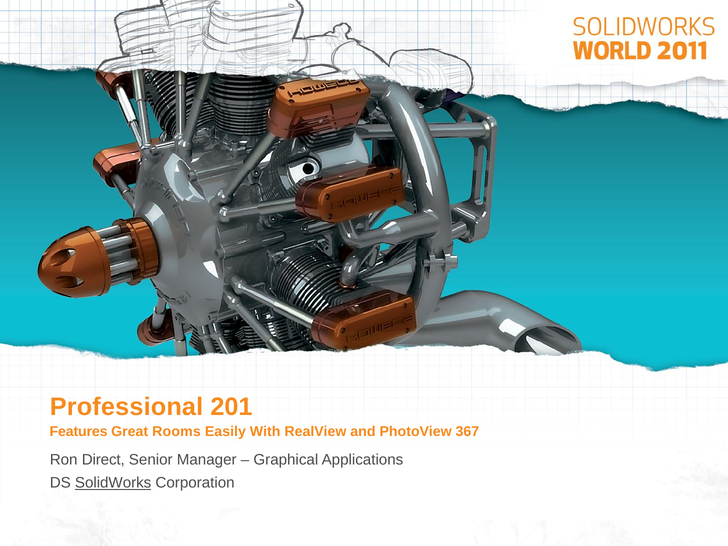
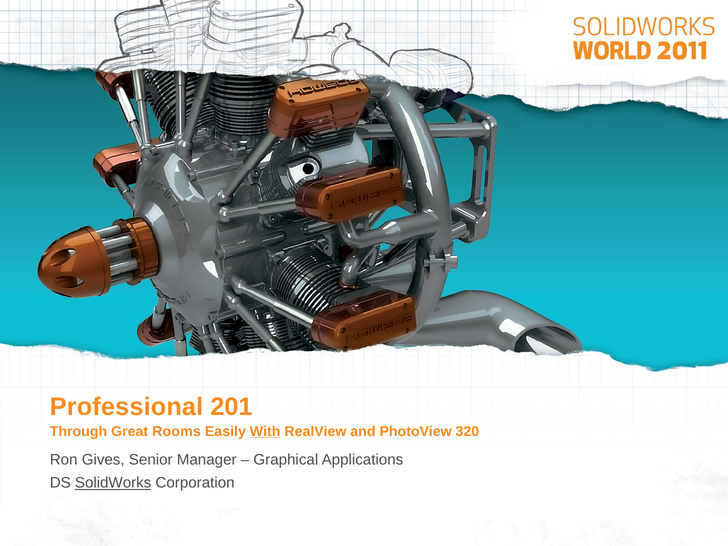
Features: Features -> Through (78, 432)
With underline: none -> present (265, 432)
367: 367 -> 320 (467, 432)
Direct: Direct -> Gives (103, 460)
